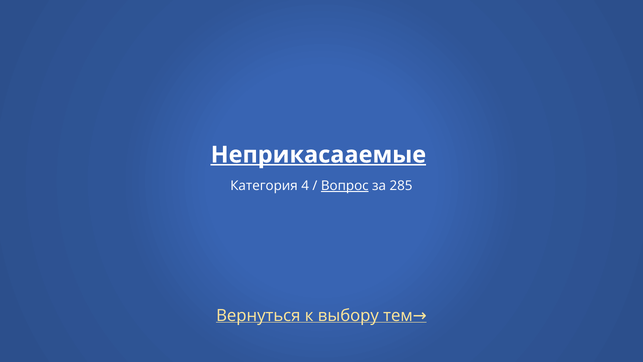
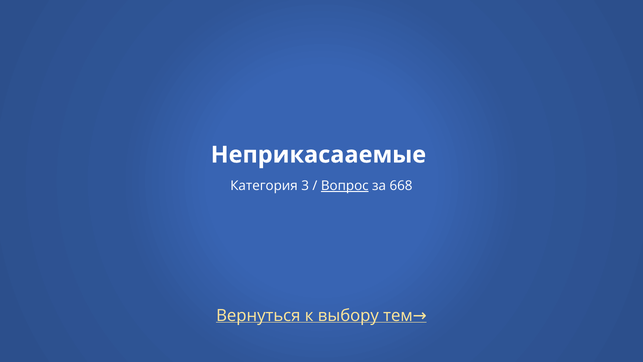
Неприкасааемые underline: present -> none (318, 155)
4: 4 -> 3 (305, 186)
285: 285 -> 668 (401, 186)
